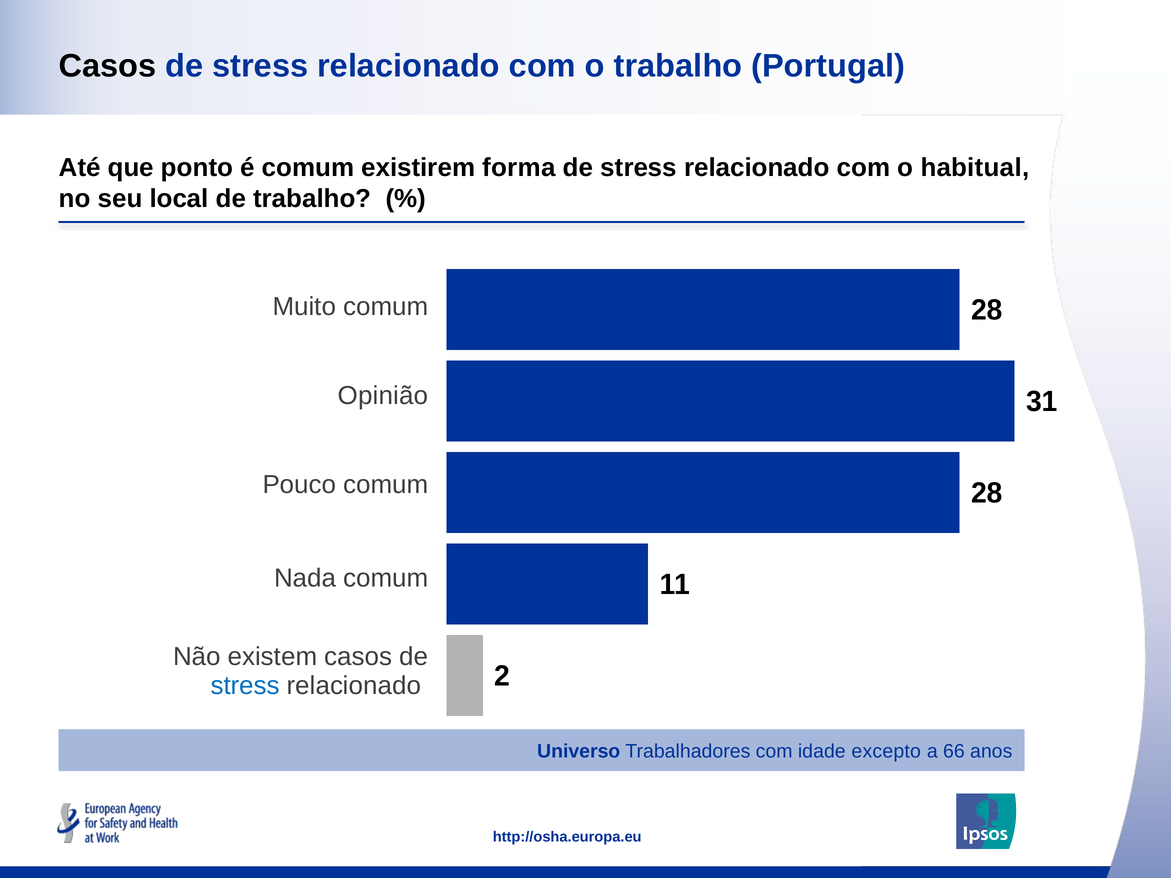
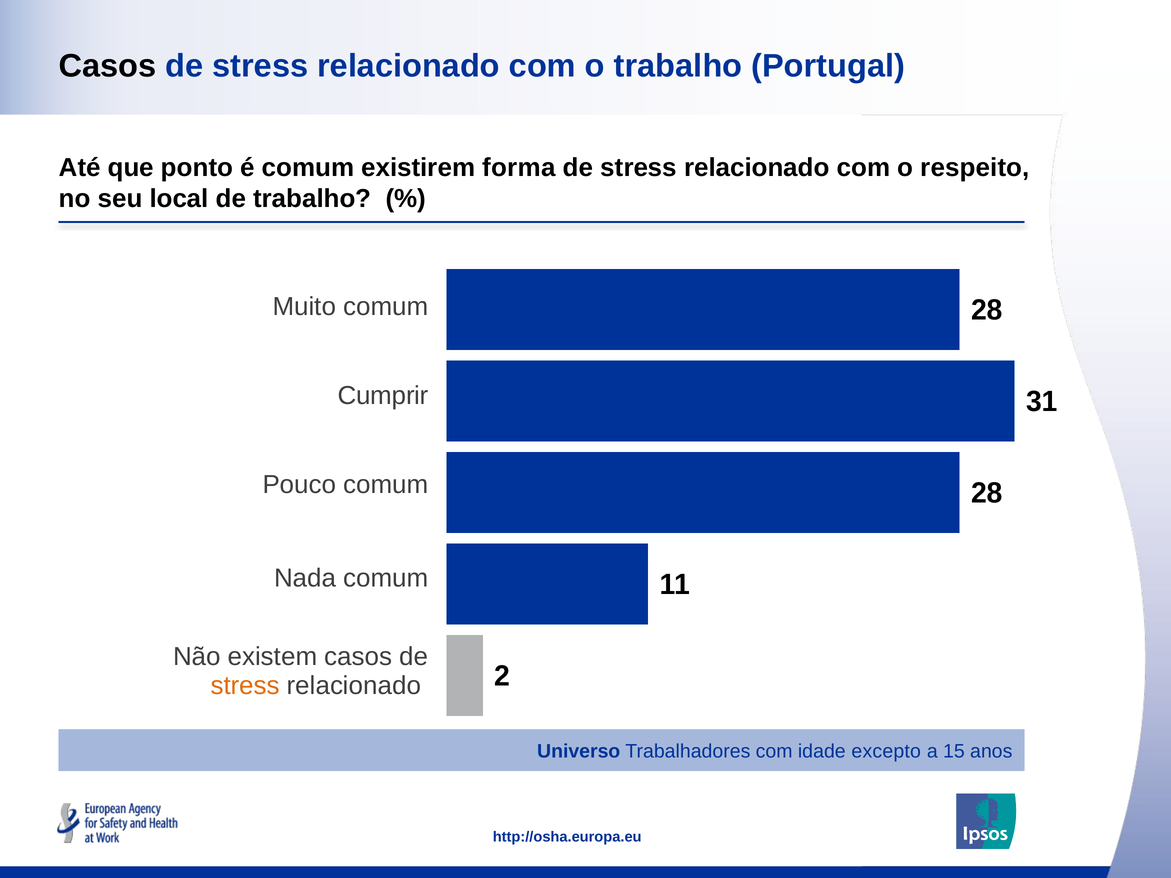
habitual: habitual -> respeito (975, 168)
Opinião: Opinião -> Cumprir (383, 396)
stress colour: blue -> orange (245, 686)
66: 66 -> 15 (954, 752)
